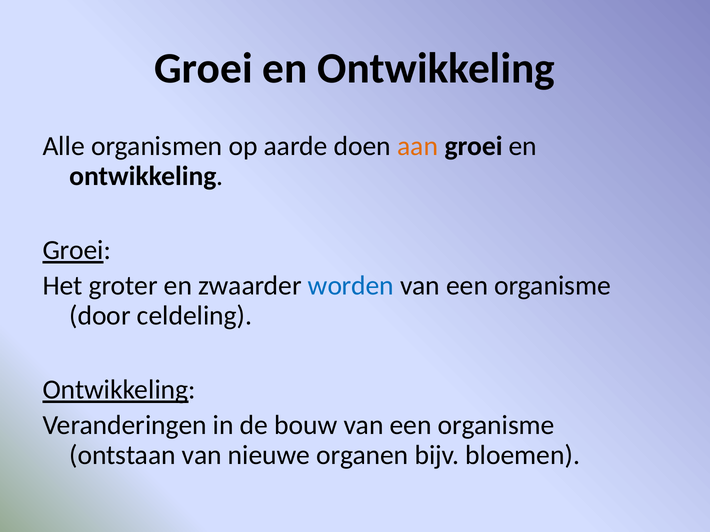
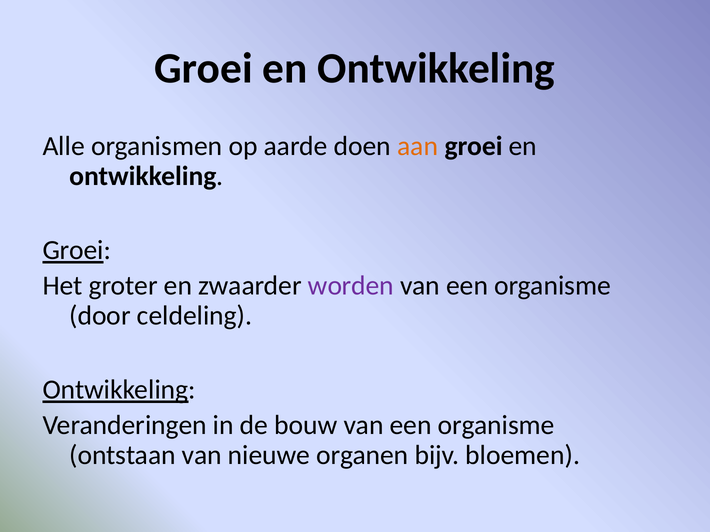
worden colour: blue -> purple (351, 286)
